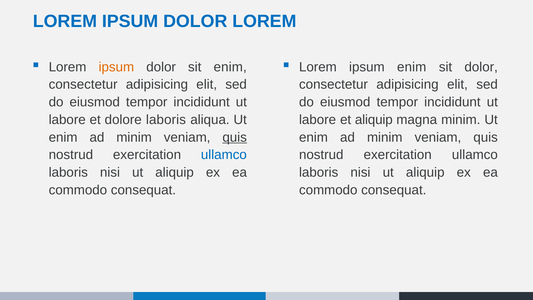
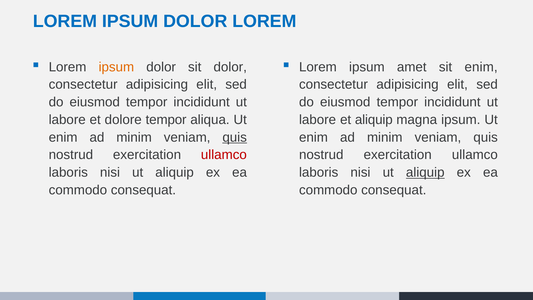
sit enim: enim -> dolor (230, 67)
ipsum enim: enim -> amet (412, 67)
sit dolor: dolor -> enim (481, 67)
dolore laboris: laboris -> tempor (166, 120)
magna minim: minim -> ipsum (461, 120)
ullamco colour: blue -> red (224, 155)
aliquip underline: none -> present (425, 172)
